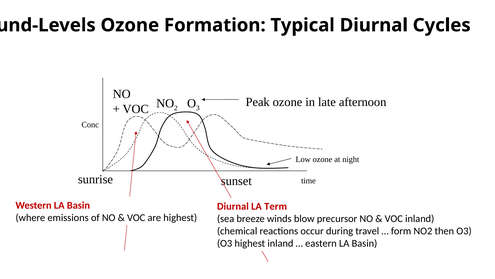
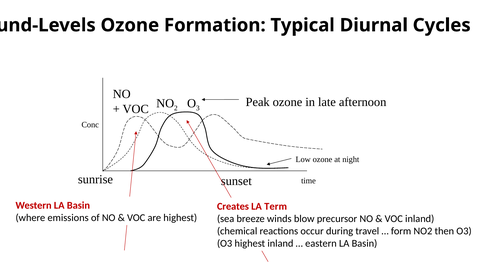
Diurnal: Diurnal -> Creates (233, 206)
